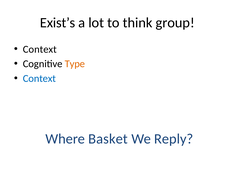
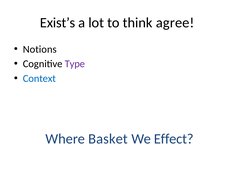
group: group -> agree (175, 23)
Context: Context -> Notions (40, 49)
Type colour: orange -> purple (75, 64)
Reply: Reply -> Effect (174, 139)
